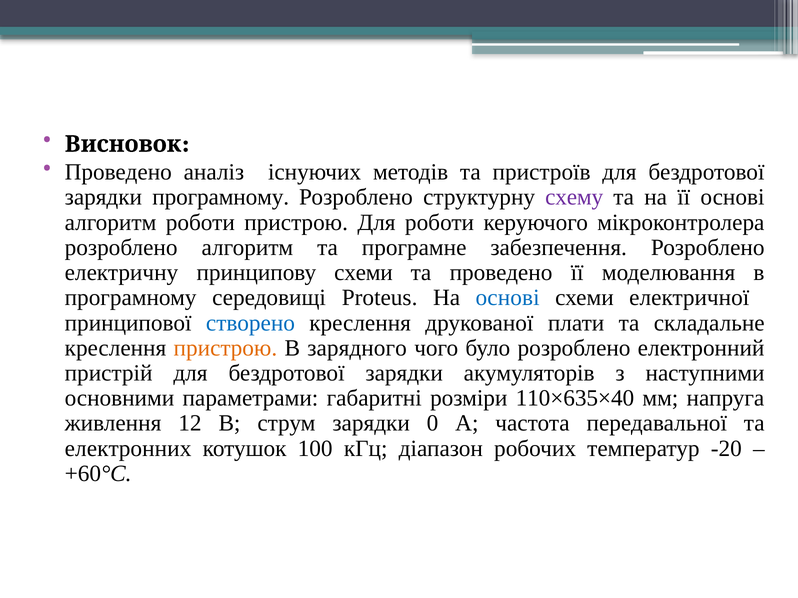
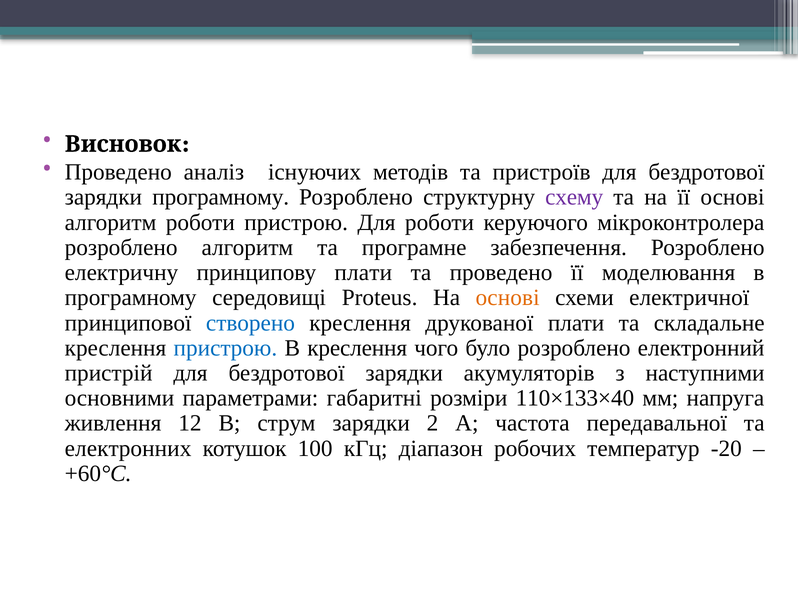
принципову схеми: схеми -> плати (363, 273)
основі colour: blue -> orange (508, 298)
пристрою colour: orange -> blue (225, 348)
В зарядного: зарядного -> креслення (357, 348)
110×635×40: 110×635×40 -> 110×133×40 (575, 399)
0: 0 -> 2 (433, 424)
